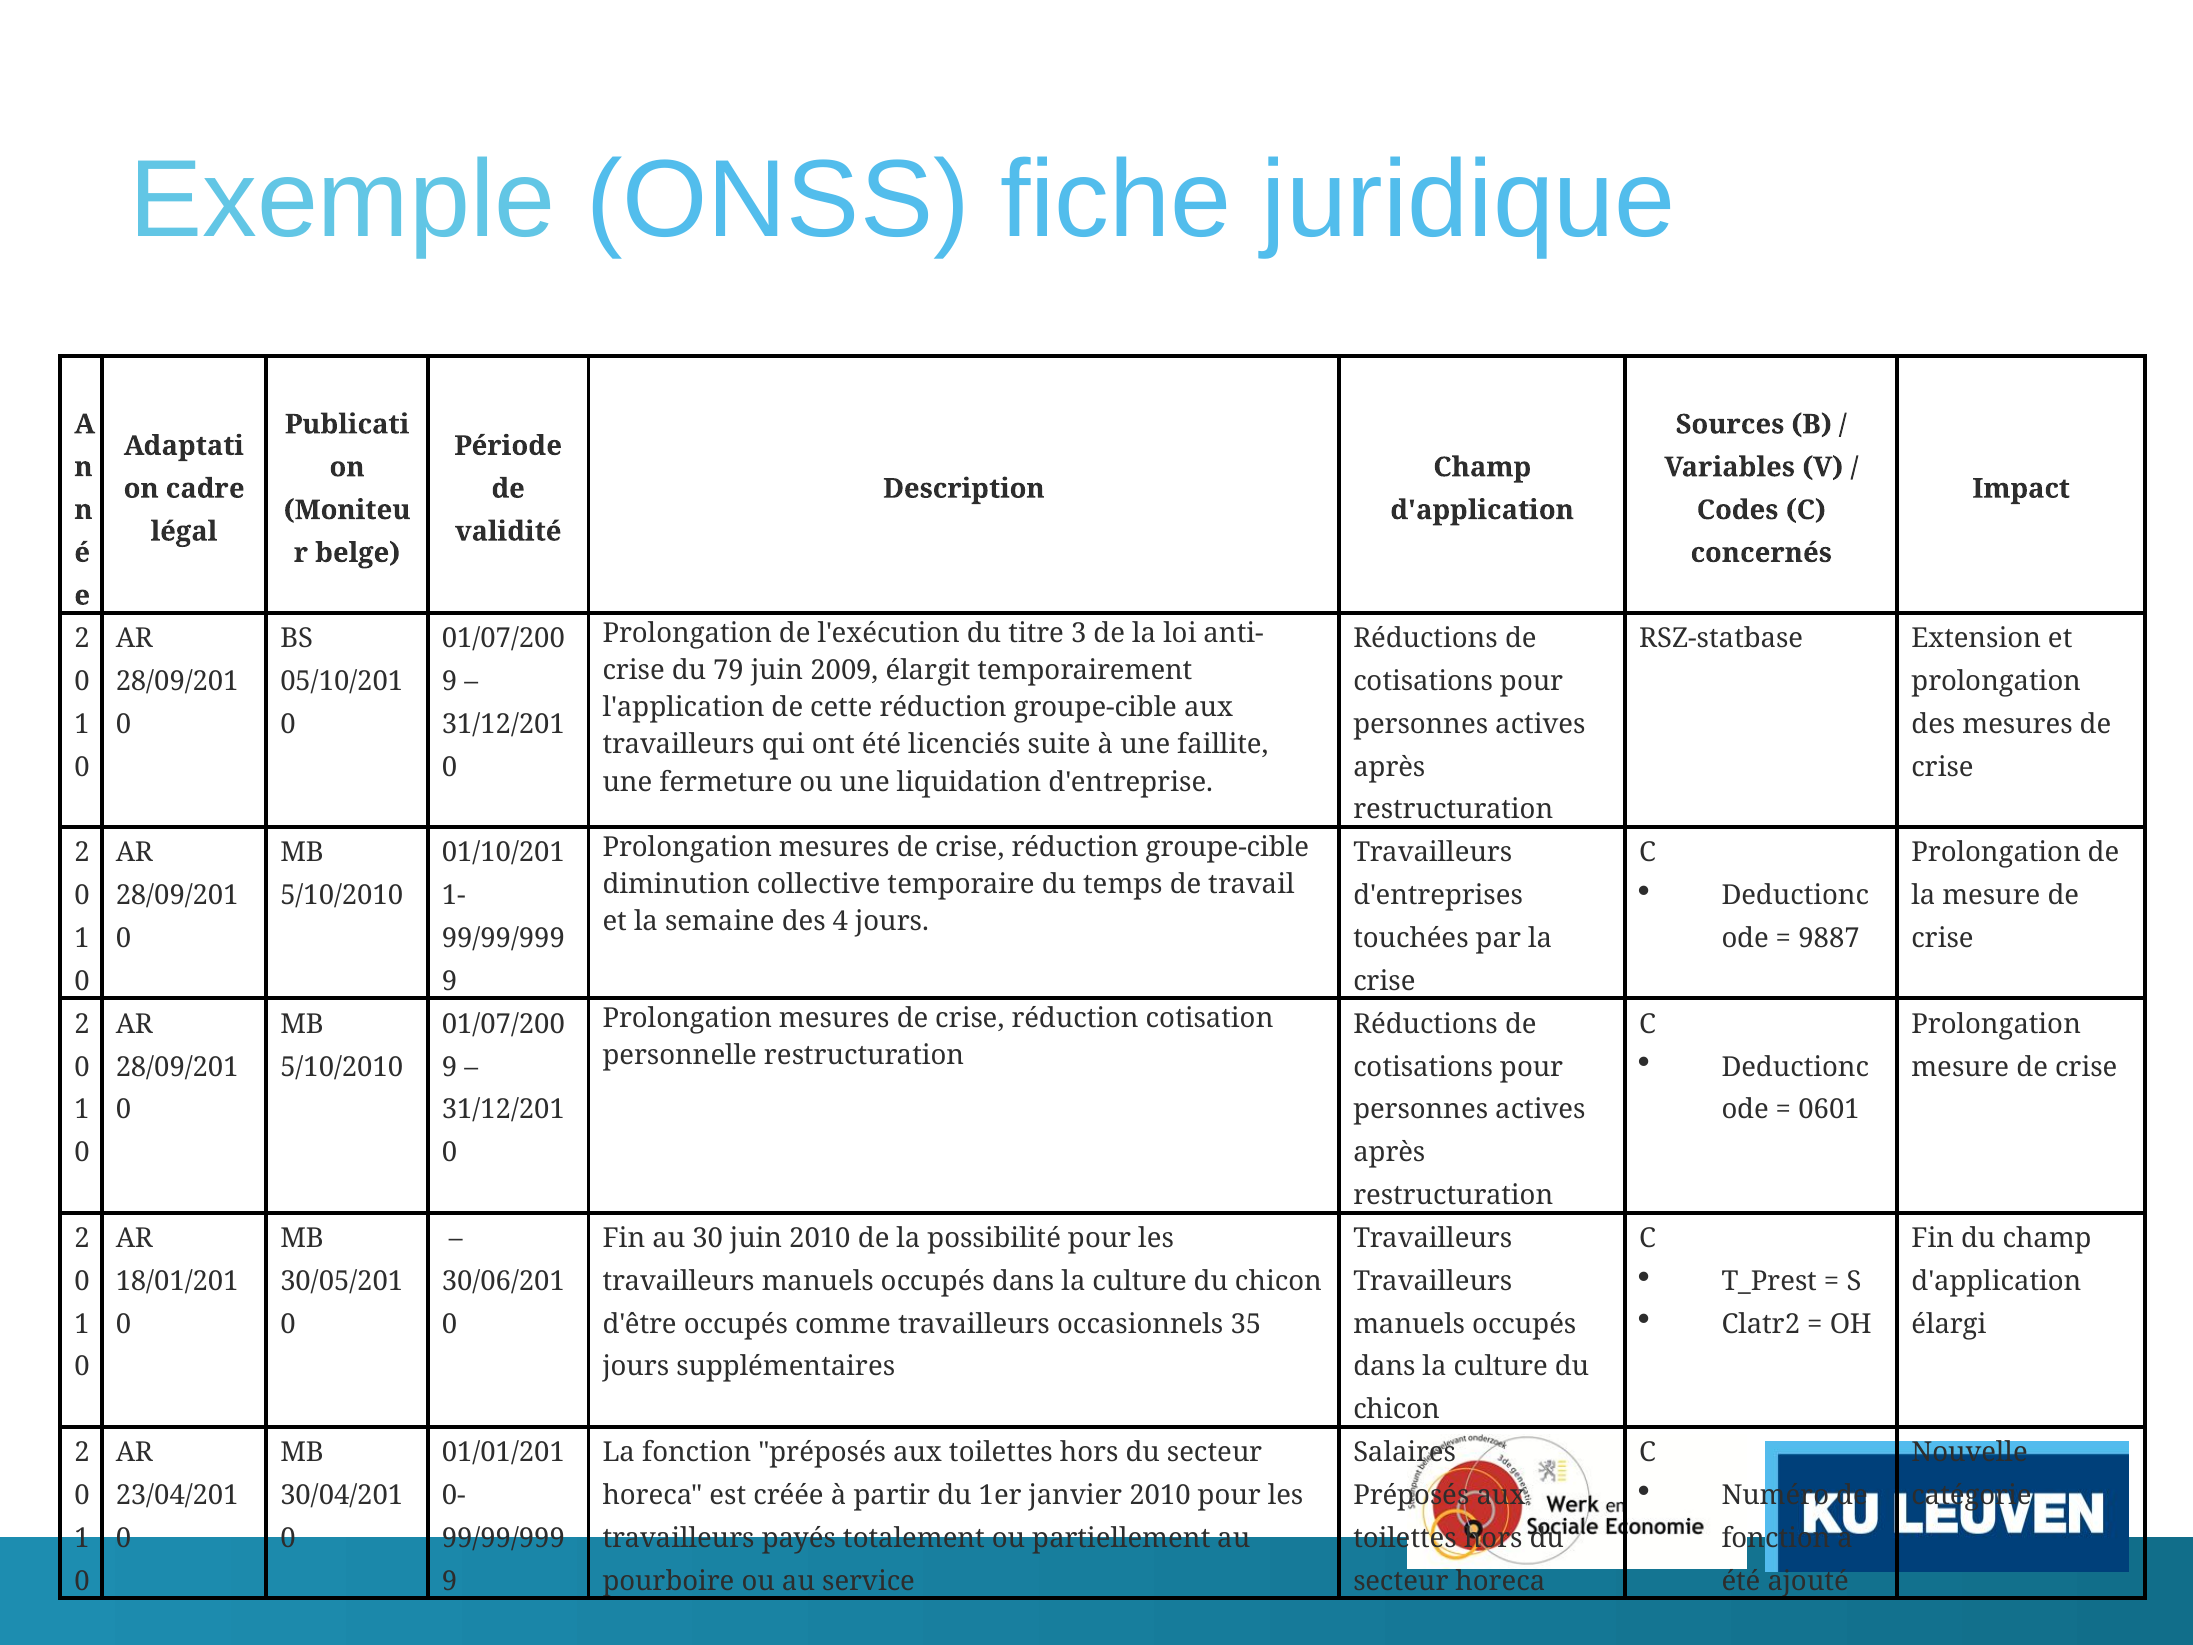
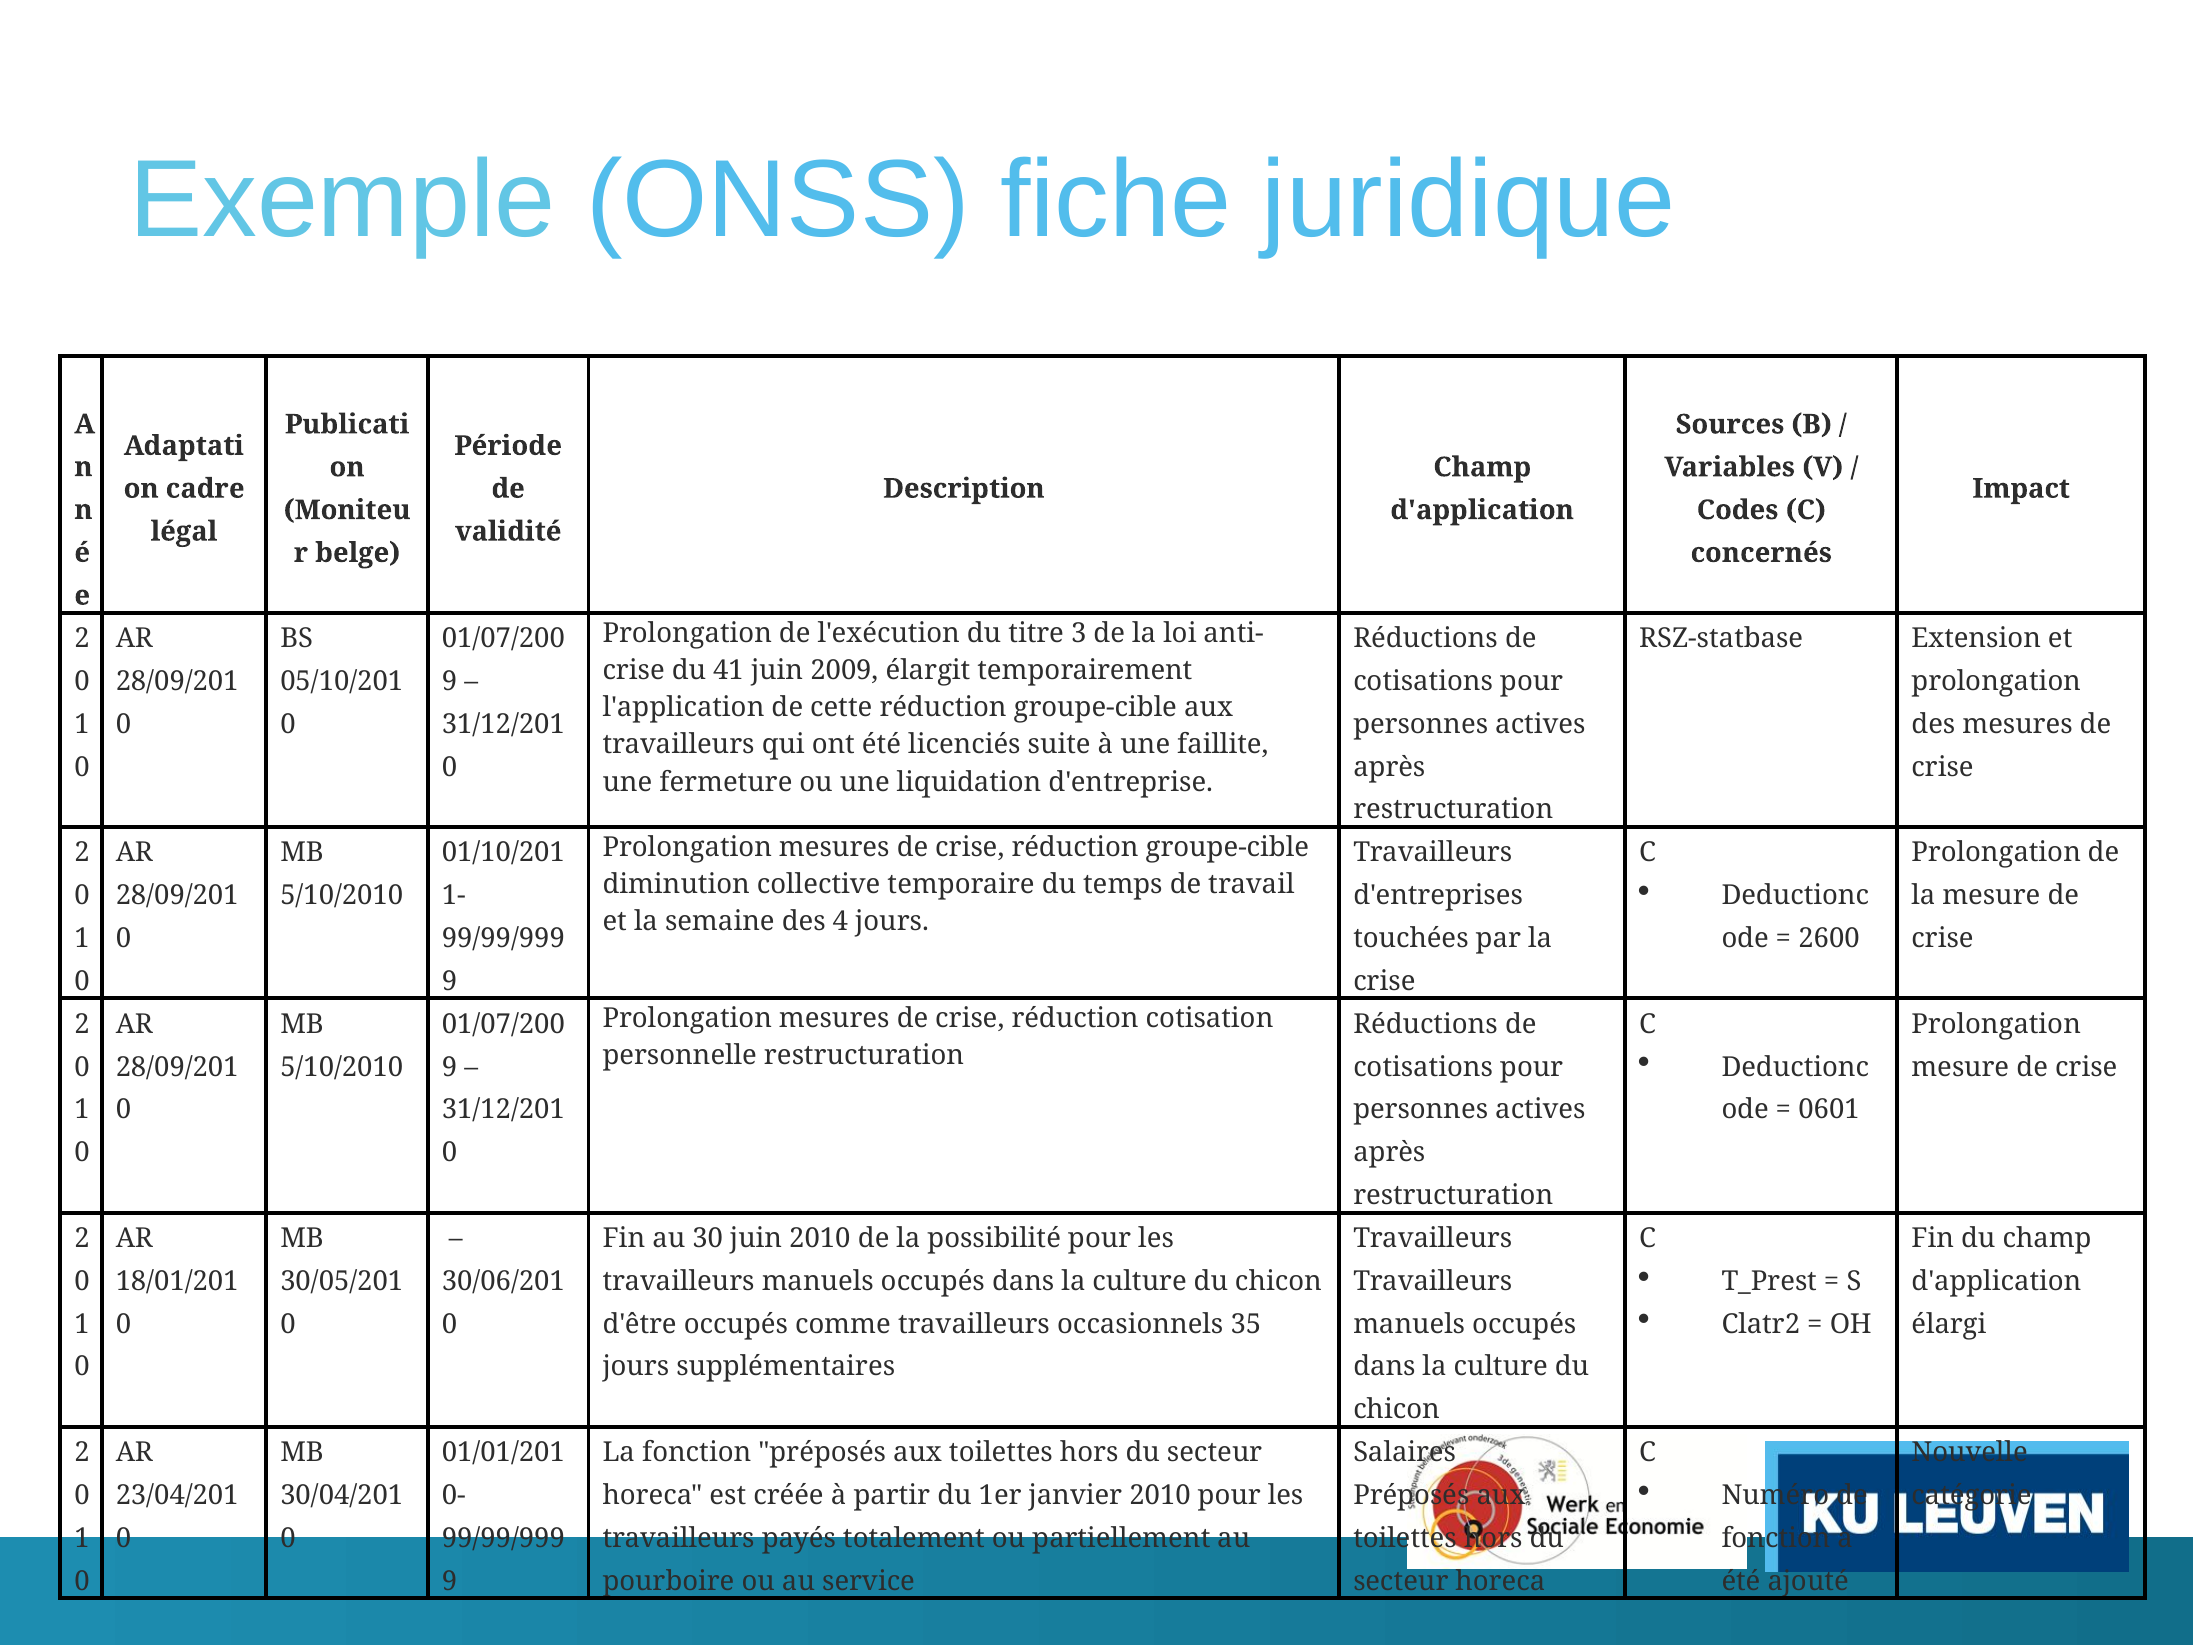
79: 79 -> 41 (728, 670)
9887: 9887 -> 2600 (1829, 938)
